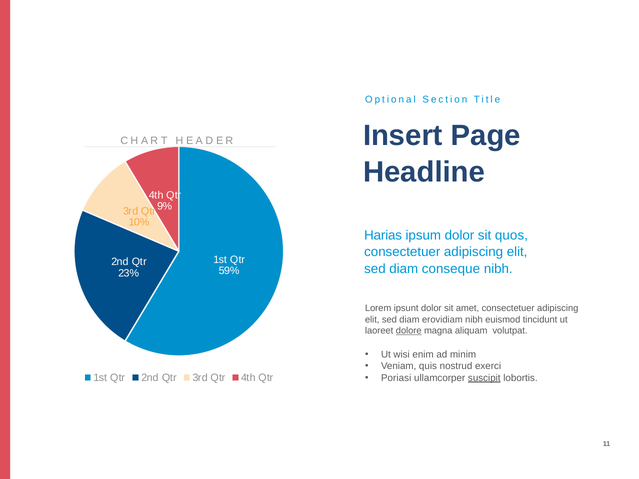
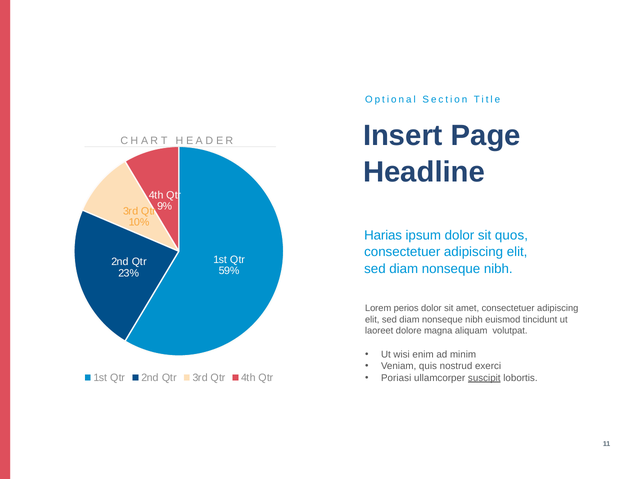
conseque: conseque -> nonseque (451, 269)
ipsunt: ipsunt -> perios (406, 308)
erovidiam: erovidiam -> nonseque (442, 320)
dolore underline: present -> none (409, 331)
